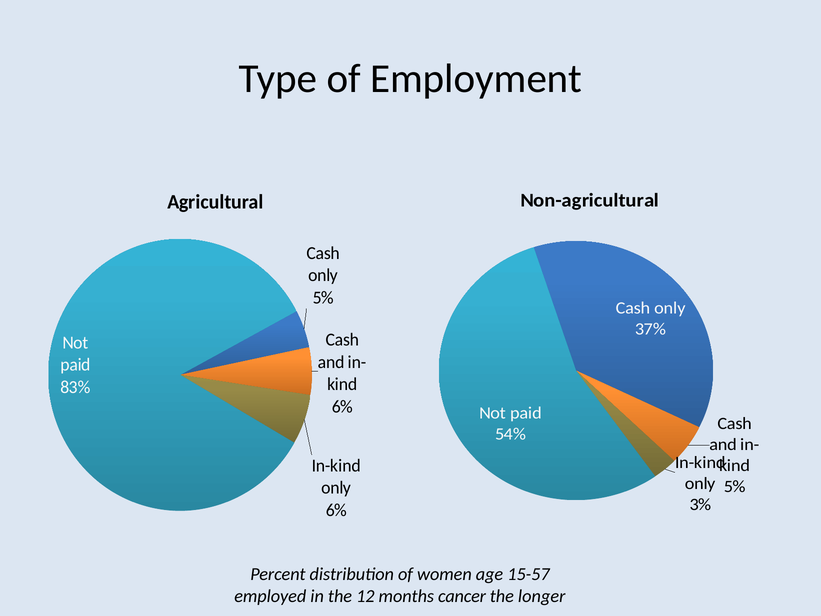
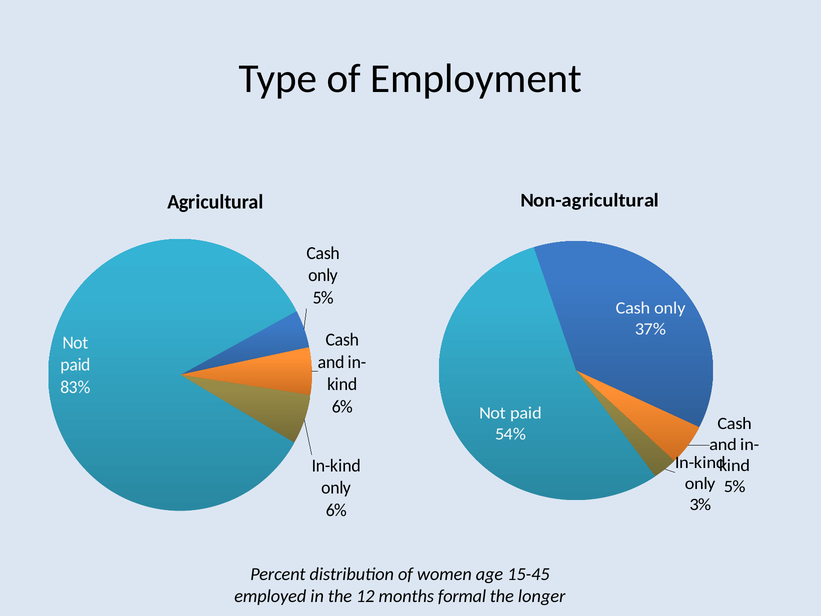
15-57: 15-57 -> 15-45 (528, 574)
cancer: cancer -> formal (462, 596)
